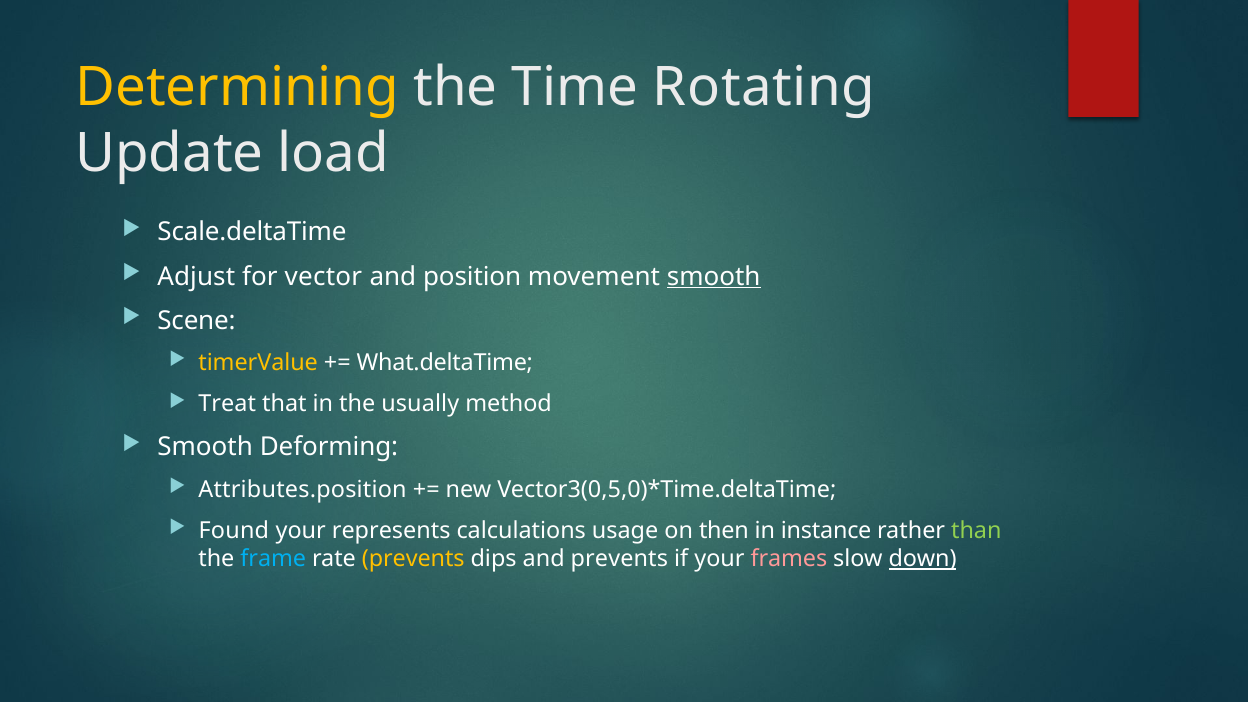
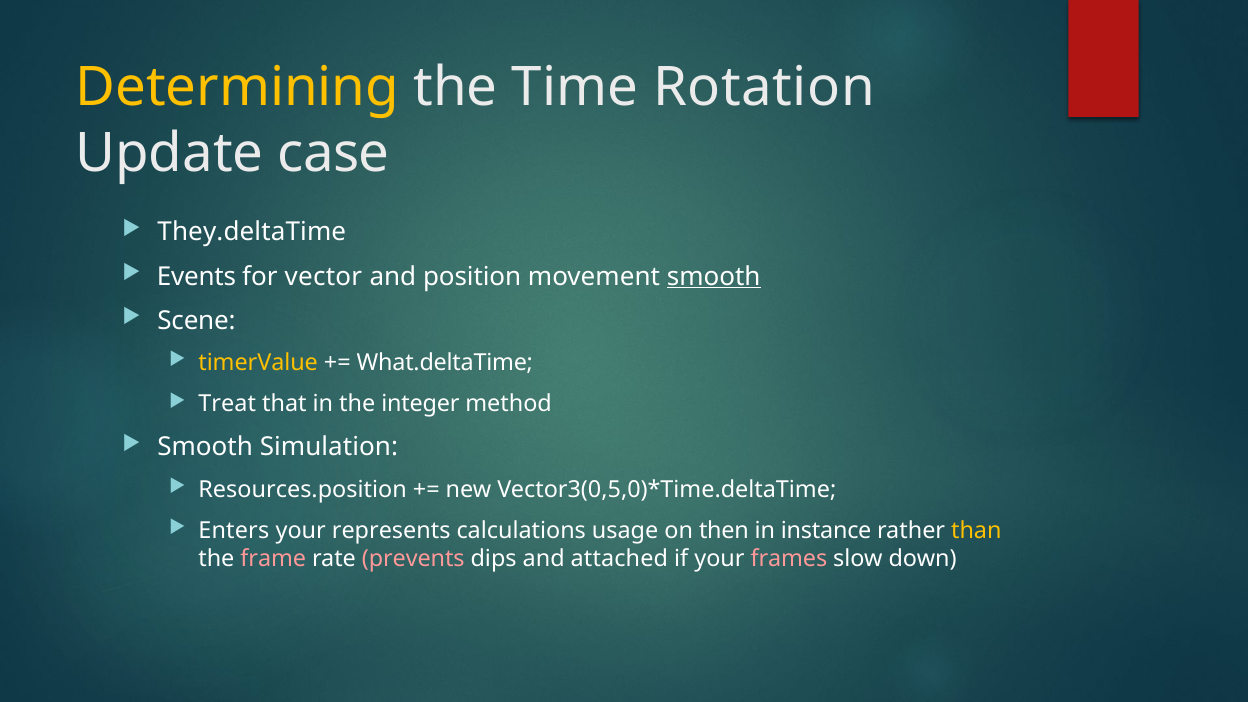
Rotating: Rotating -> Rotation (764, 88)
load: load -> case (334, 153)
Scale.deltaTime: Scale.deltaTime -> They.deltaTime (252, 232)
Adjust: Adjust -> Events (196, 276)
usually: usually -> integer (420, 404)
Deforming: Deforming -> Simulation (329, 447)
Attributes.position: Attributes.position -> Resources.position (303, 490)
Found: Found -> Enters (234, 531)
than colour: light green -> yellow (976, 531)
frame colour: light blue -> pink (273, 559)
prevents colour: yellow -> pink (413, 559)
and prevents: prevents -> attached (619, 559)
down underline: present -> none (923, 559)
